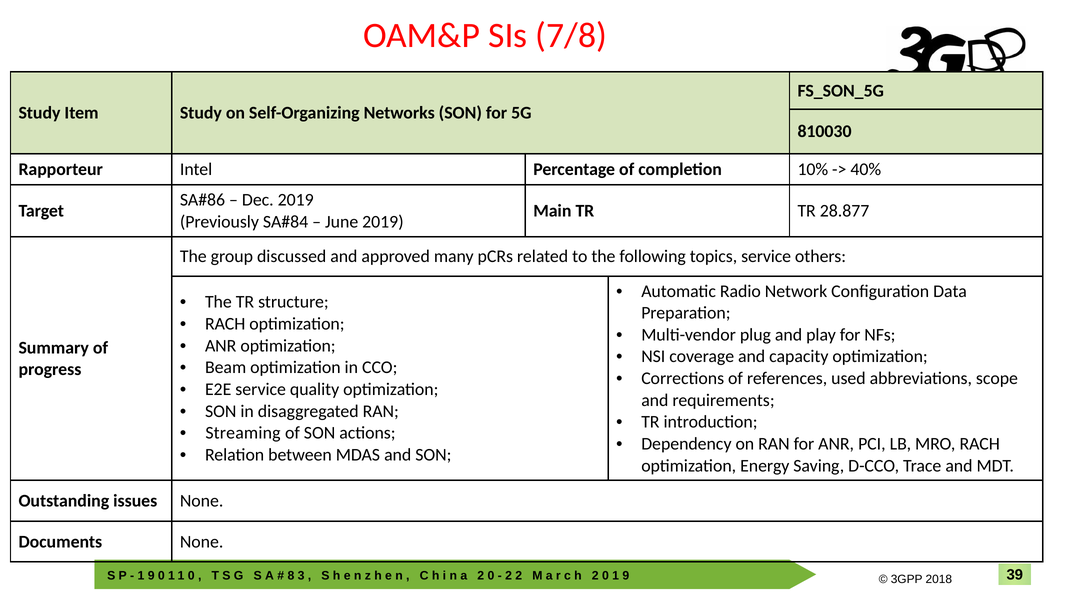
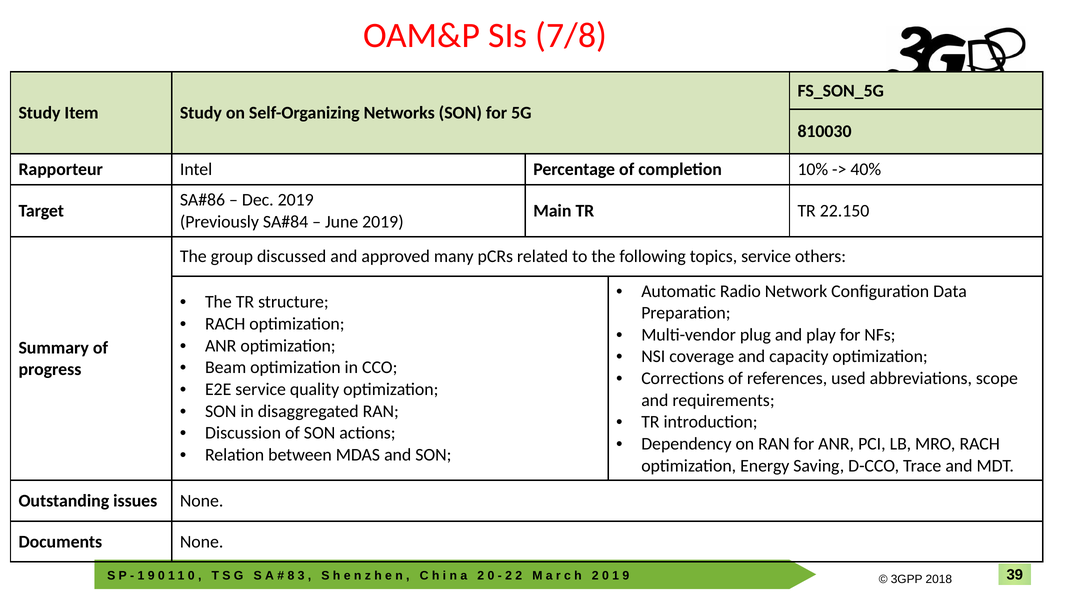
28.877: 28.877 -> 22.150 (845, 211)
Streaming: Streaming -> Discussion (243, 433)
